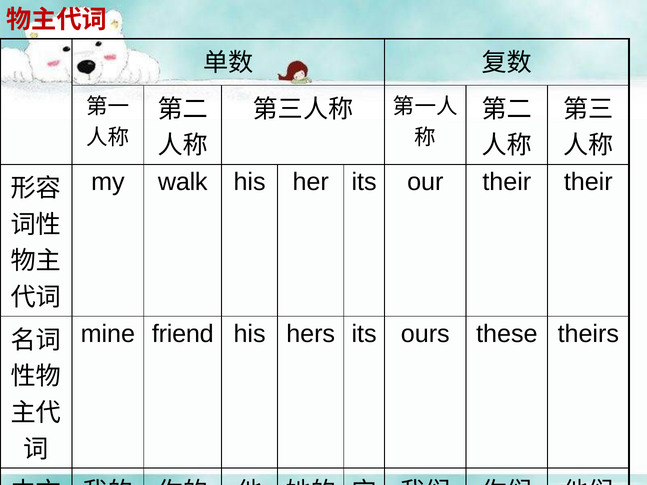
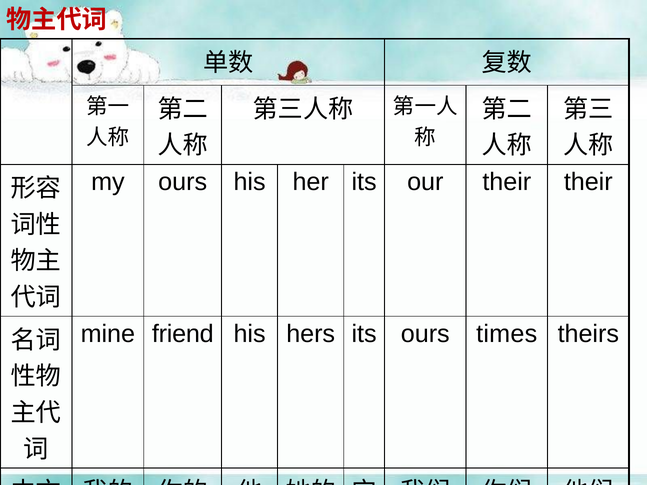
my walk: walk -> ours (183, 182)
these: these -> times (507, 334)
